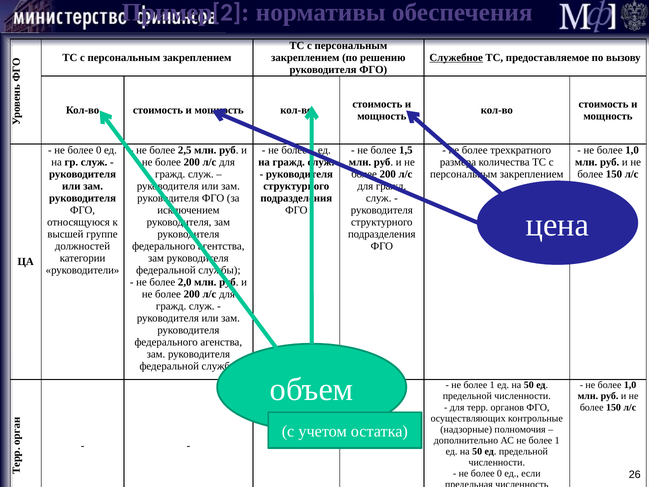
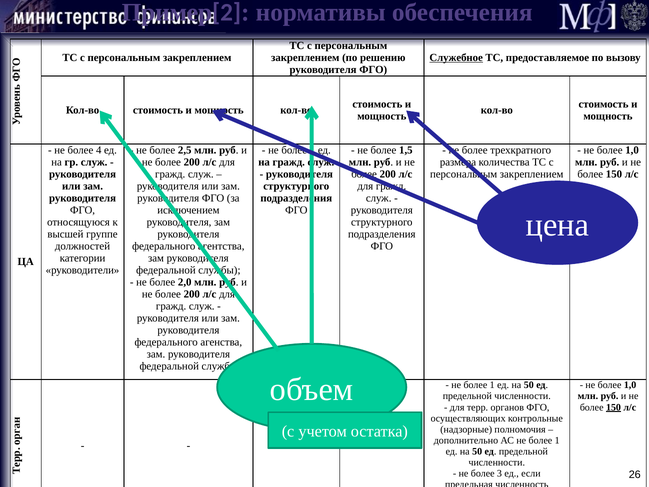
0: 0 -> 4 (99, 150)
150 underline: none -> present (613, 407)
0: 0 -> 3 (499, 473)
